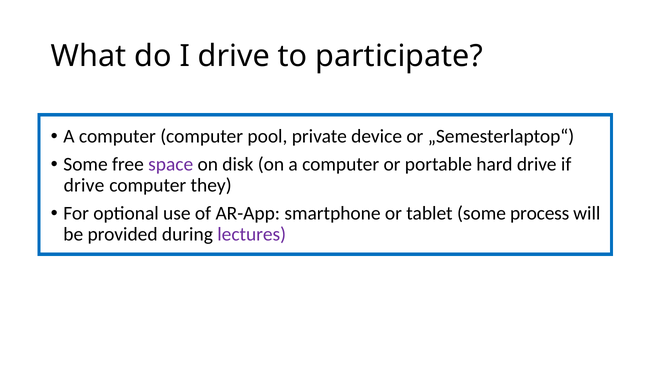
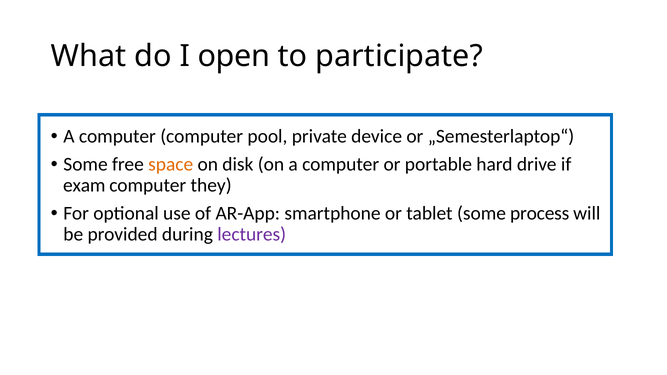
I drive: drive -> open (234, 56)
space colour: purple -> orange (171, 164)
drive: drive -> exam (84, 186)
